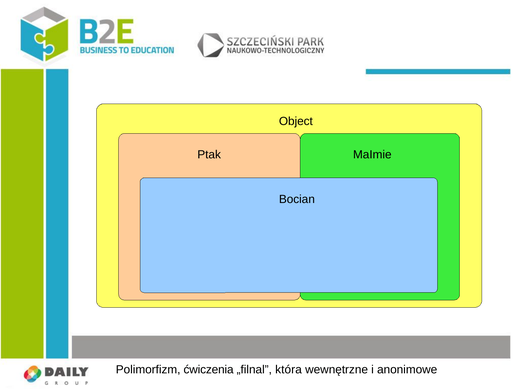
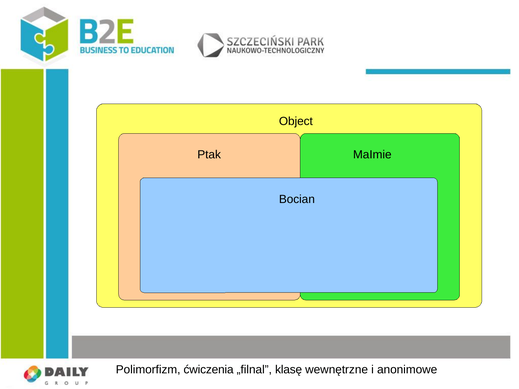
która: która -> klasę (289, 370)
